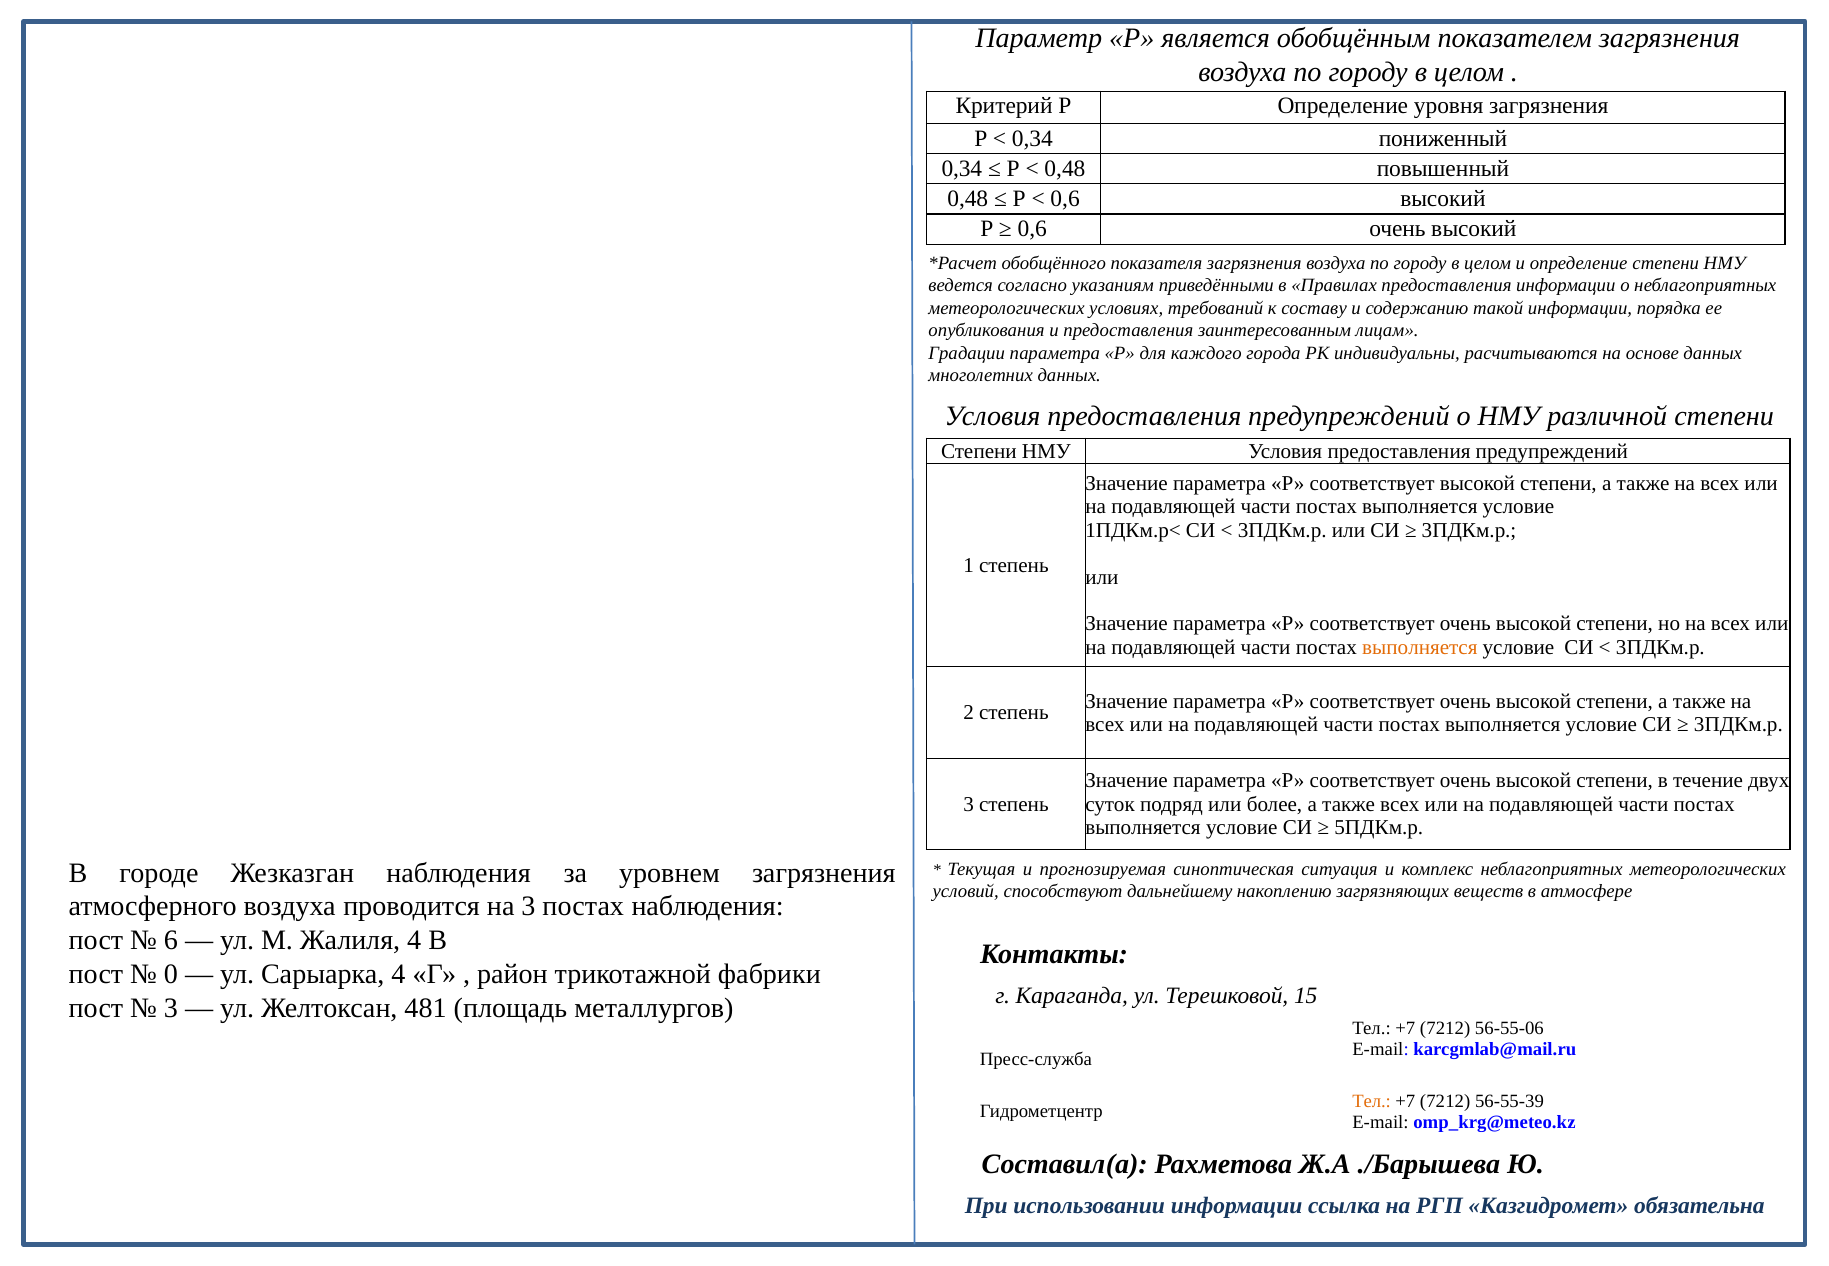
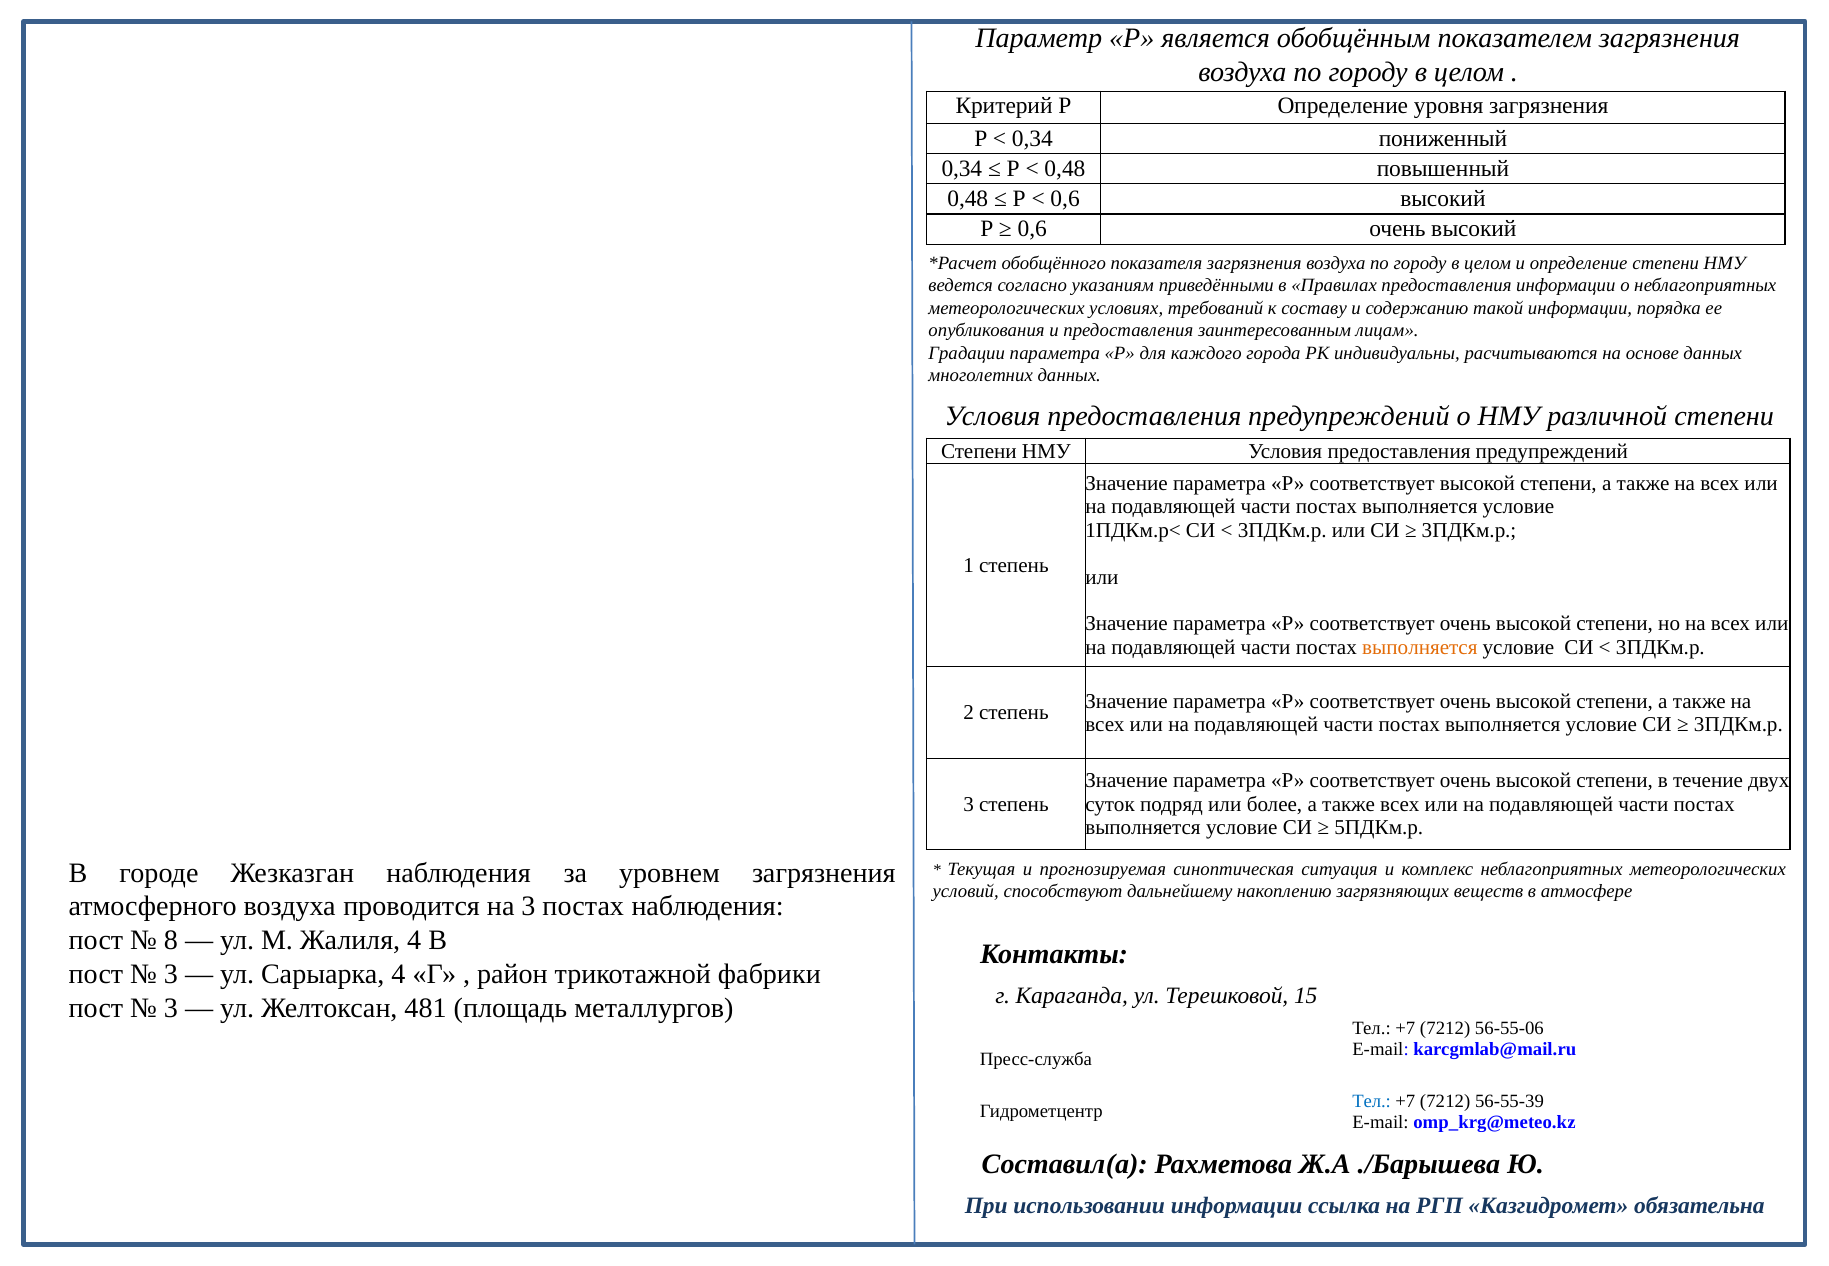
6: 6 -> 8 (171, 940)
0: 0 -> 3 (171, 974)
Тел colour: orange -> blue (1372, 1101)
